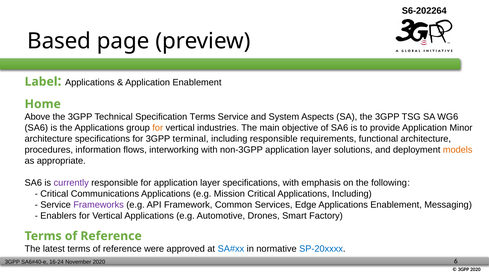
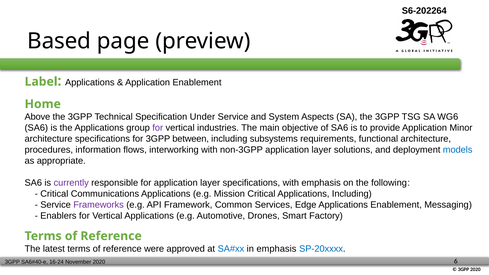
Specification Terms: Terms -> Under (202, 117)
for colour: orange -> purple (158, 128)
terminal: terminal -> between (191, 139)
including responsible: responsible -> subsystems (274, 139)
models colour: orange -> blue (458, 150)
in normative: normative -> emphasis (276, 249)
